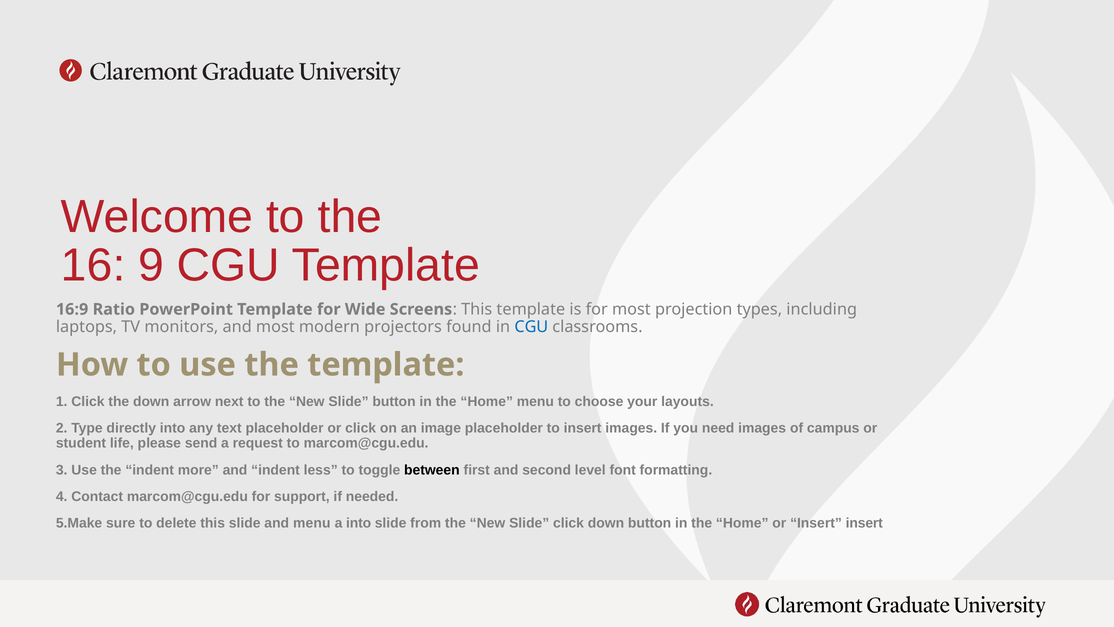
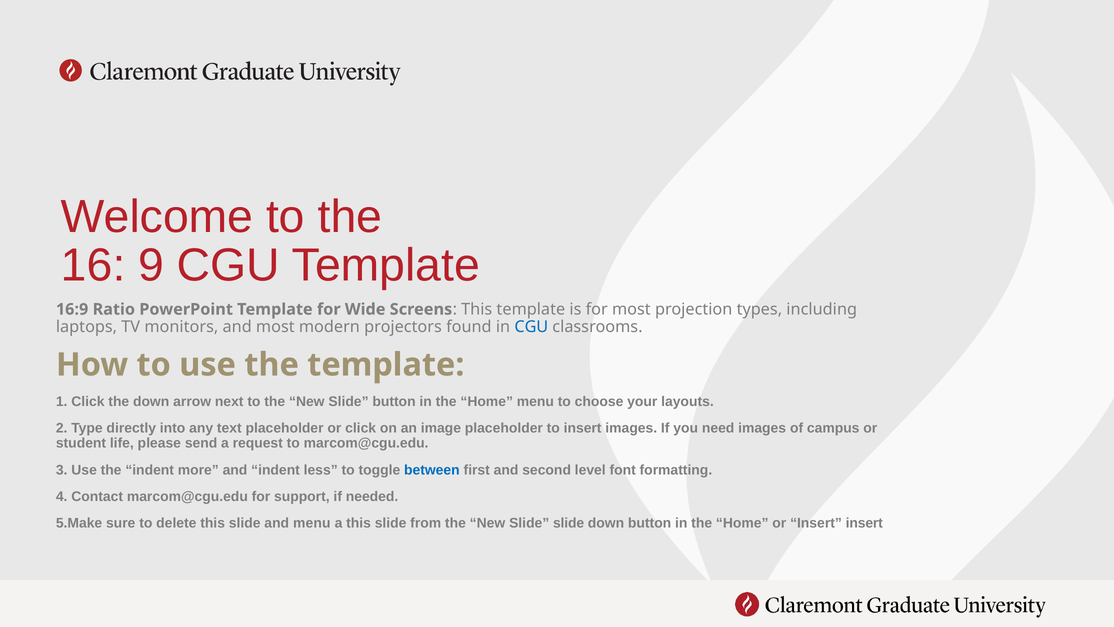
between colour: black -> blue (432, 470)
a into: into -> this (359, 523)
Slide click: click -> slide (569, 523)
